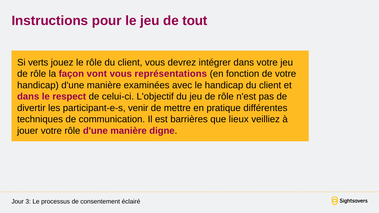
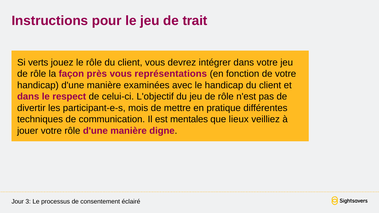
tout: tout -> trait (195, 21)
vont: vont -> près (97, 74)
venir: venir -> mois (138, 108)
barrières: barrières -> mentales (189, 119)
